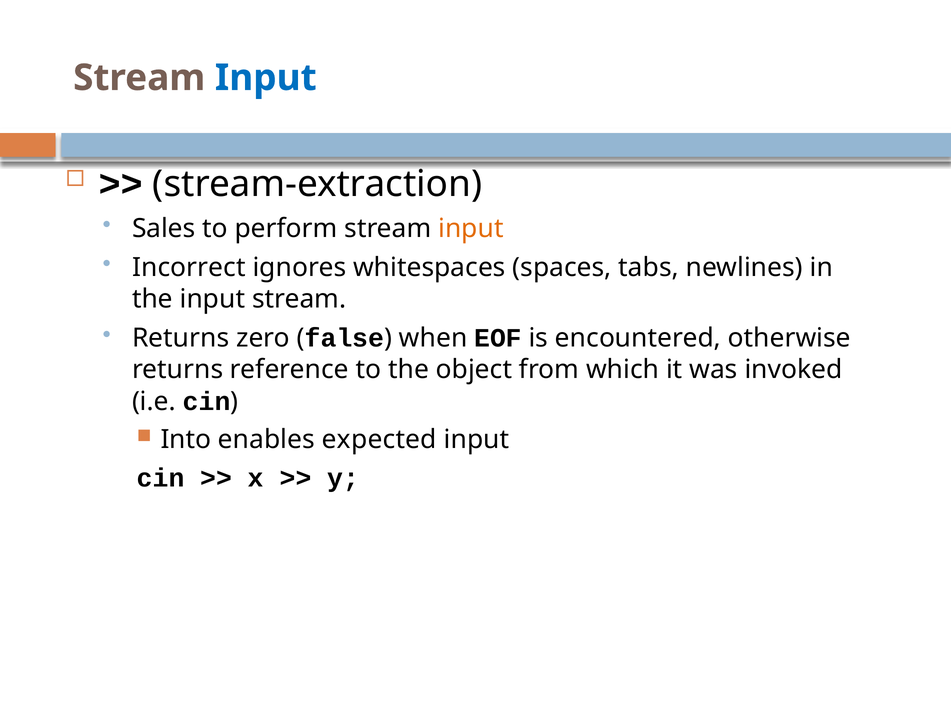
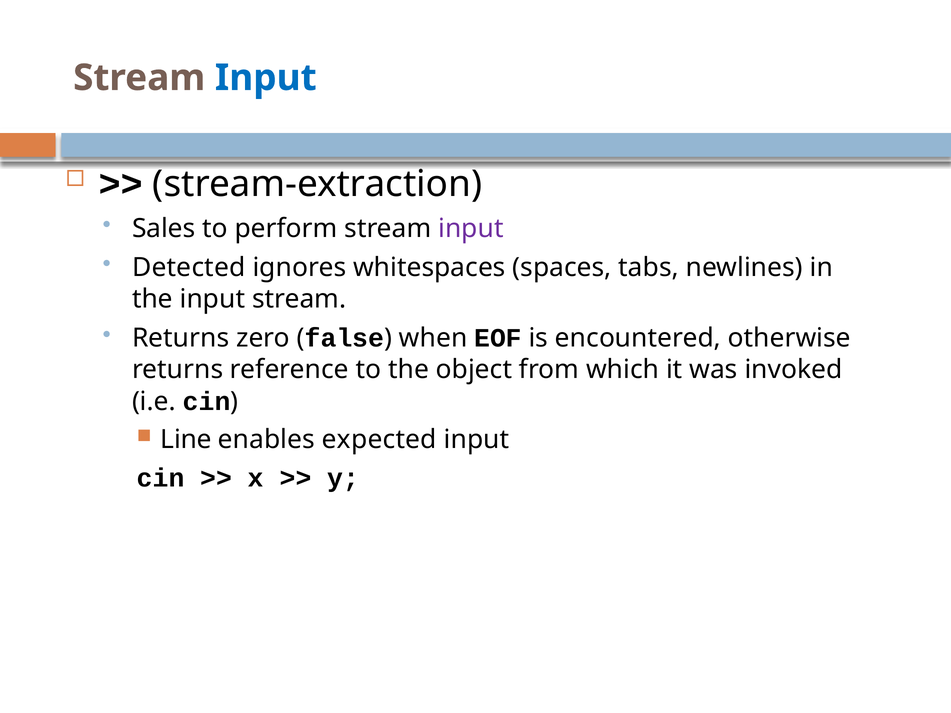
input colour: orange -> purple (471, 228)
Incorrect: Incorrect -> Detected (189, 267)
Into: Into -> Line (186, 440)
